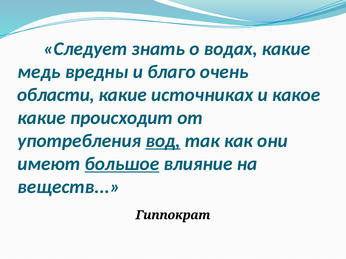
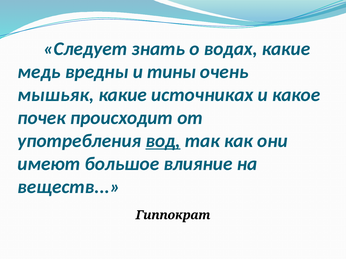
благо: благо -> тины (172, 72)
области: области -> мышьяк (56, 95)
какие: какие -> почек (42, 118)
большое underline: present -> none (122, 164)
